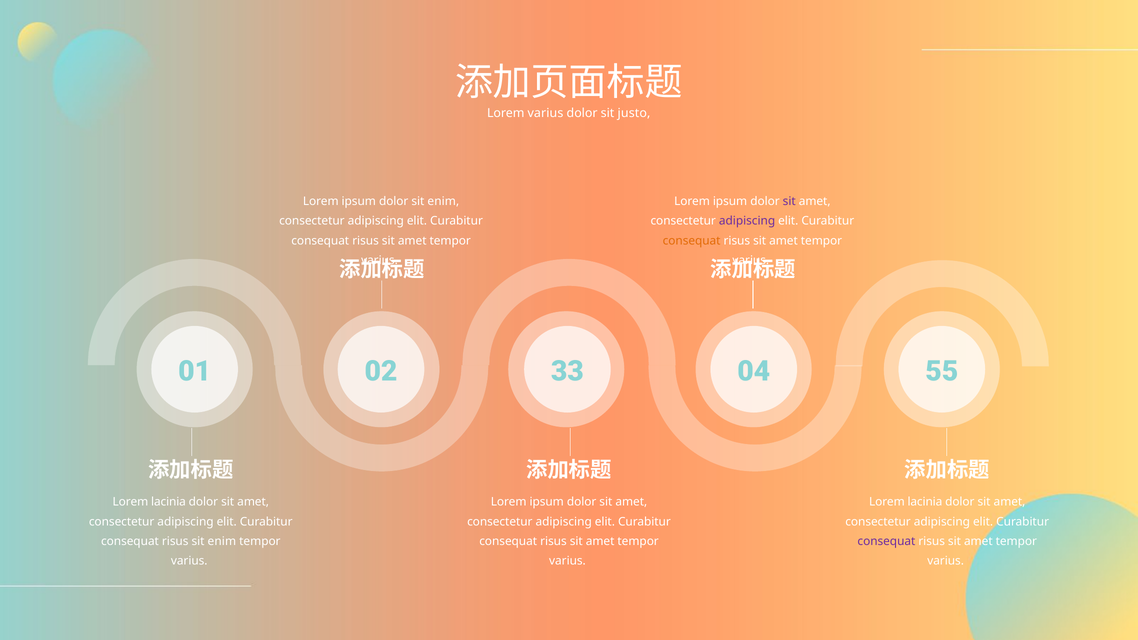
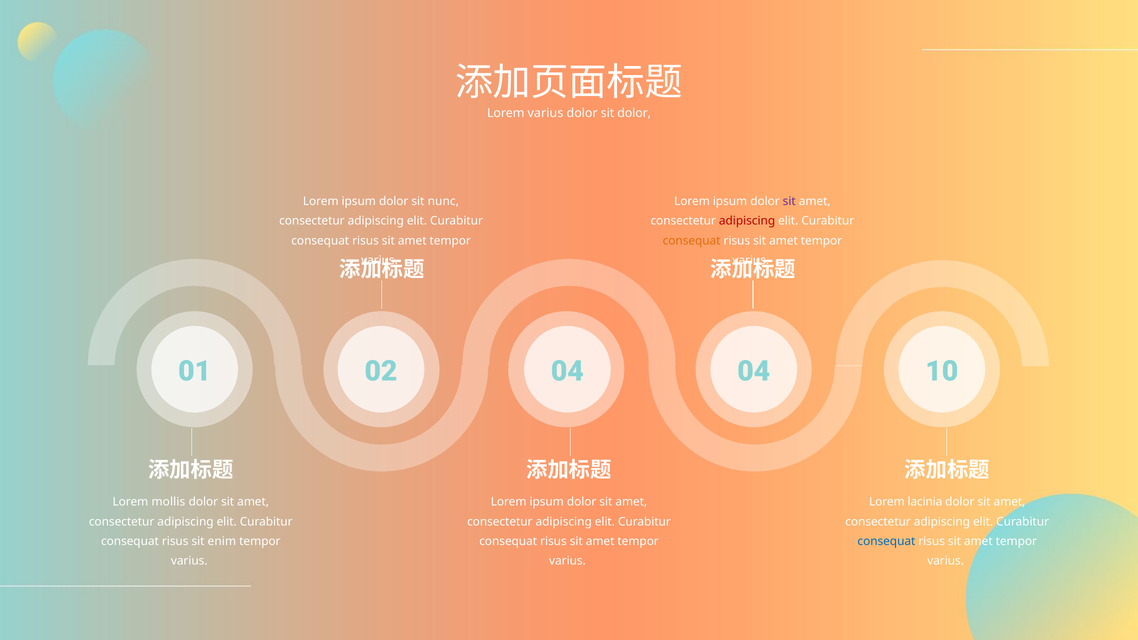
sit justo: justo -> dolor (634, 113)
dolor sit enim: enim -> nunc (443, 201)
adipiscing colour: purple -> red (747, 221)
02 33: 33 -> 04 (567, 371)
55: 55 -> 10 (942, 371)
lacinia: lacinia -> mollis (168, 502)
consequat colour: purple -> blue (886, 541)
